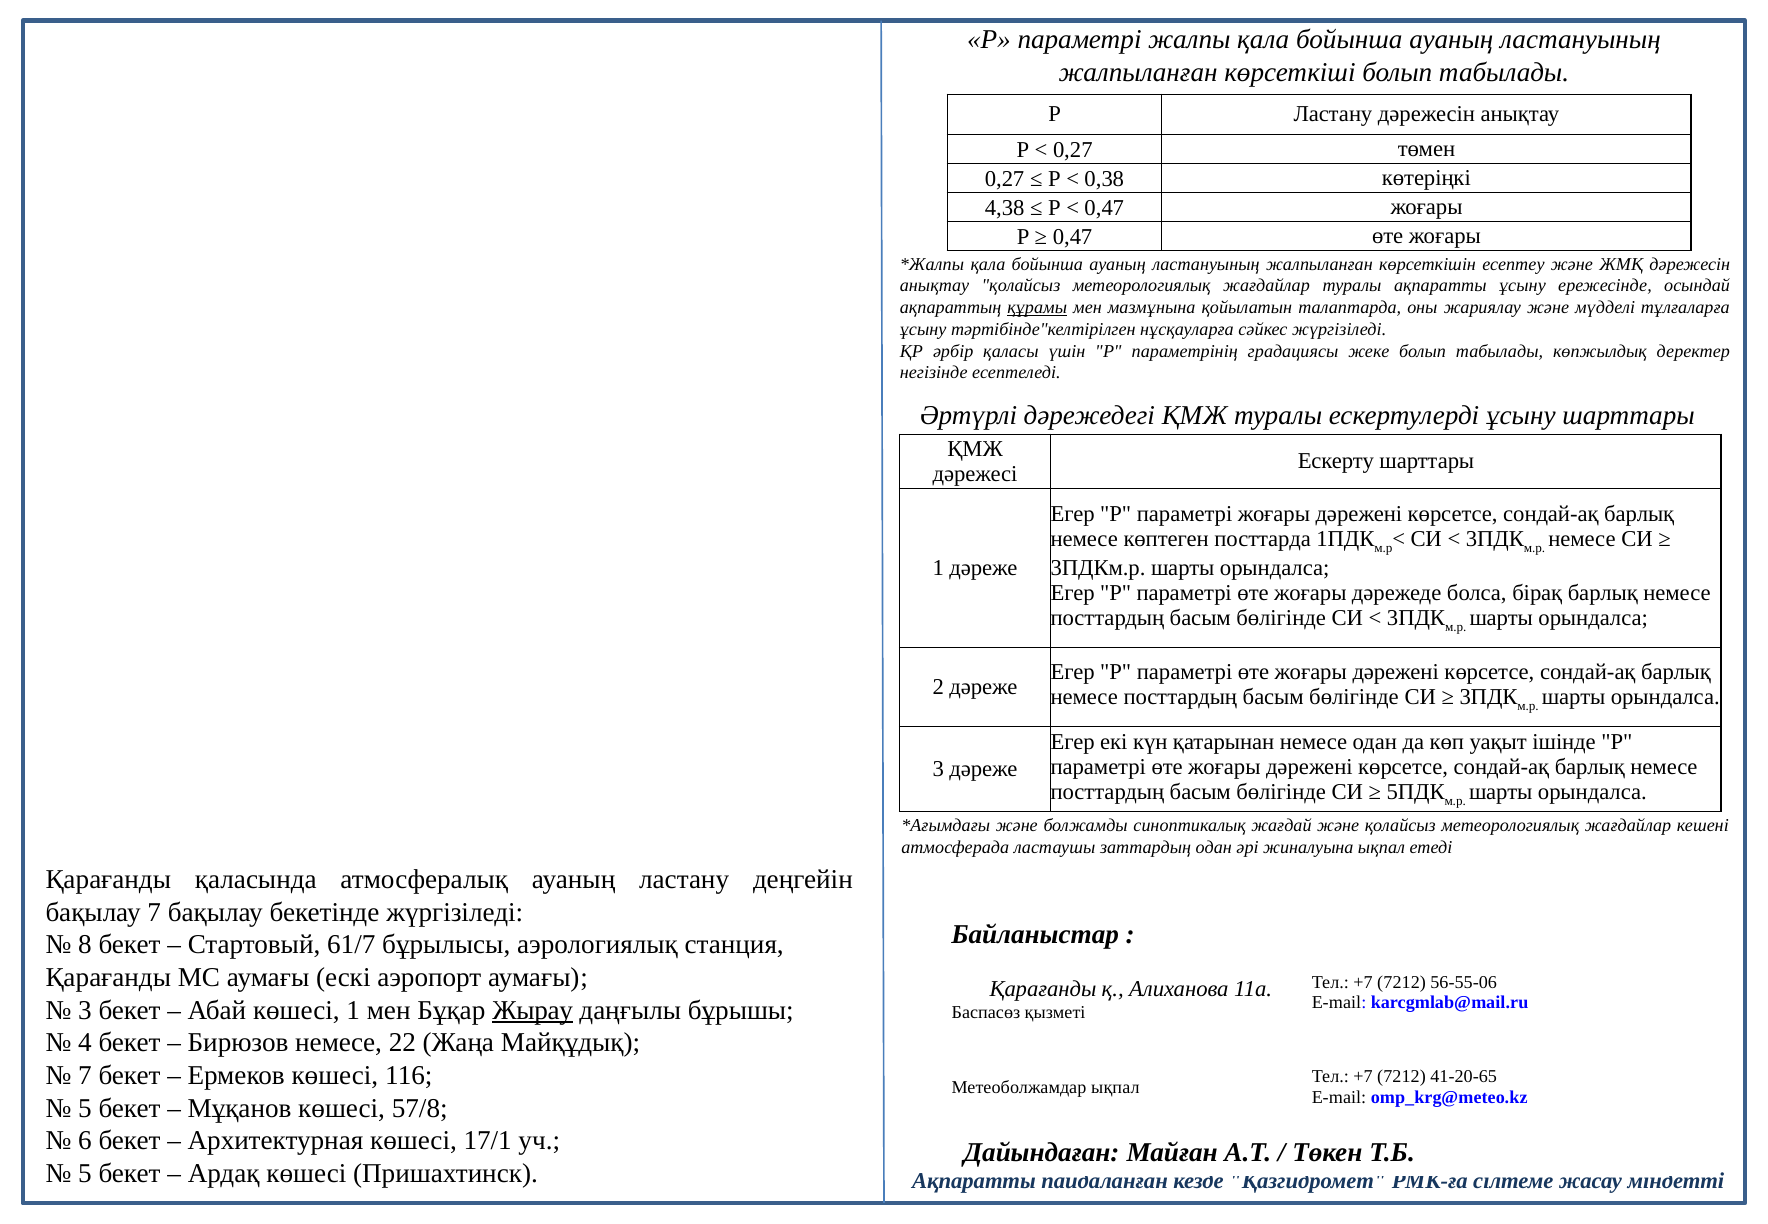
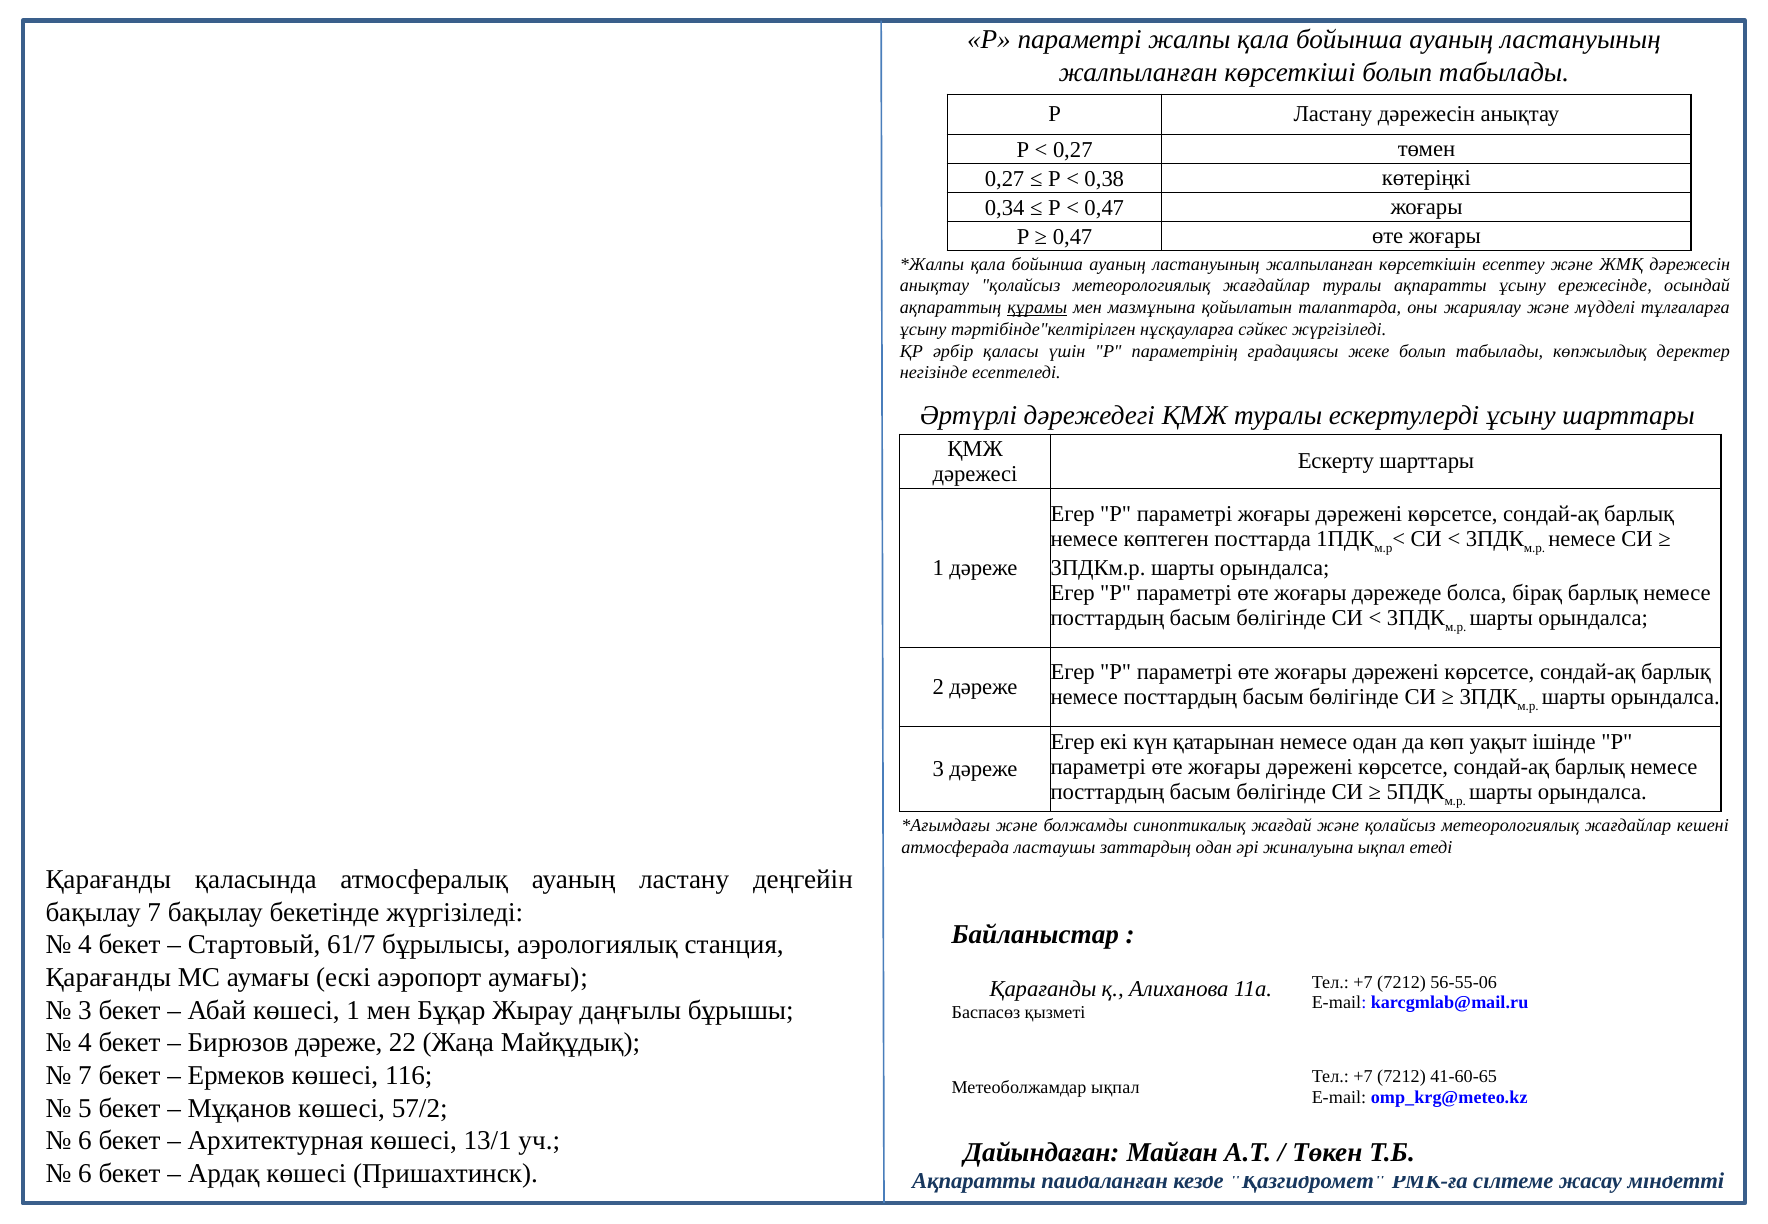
4,38: 4,38 -> 0,34 (1005, 208)
8: 8 -> 4 (85, 945)
Жырау underline: present -> none (533, 1010)
Бирюзов немесе: немесе -> дәреже (339, 1043)
41-20-65: 41-20-65 -> 41-60-65 (1464, 1077)
57/8: 57/8 -> 57/2 (420, 1108)
17/1: 17/1 -> 13/1 (488, 1141)
5: 5 -> 6 (85, 1173)
